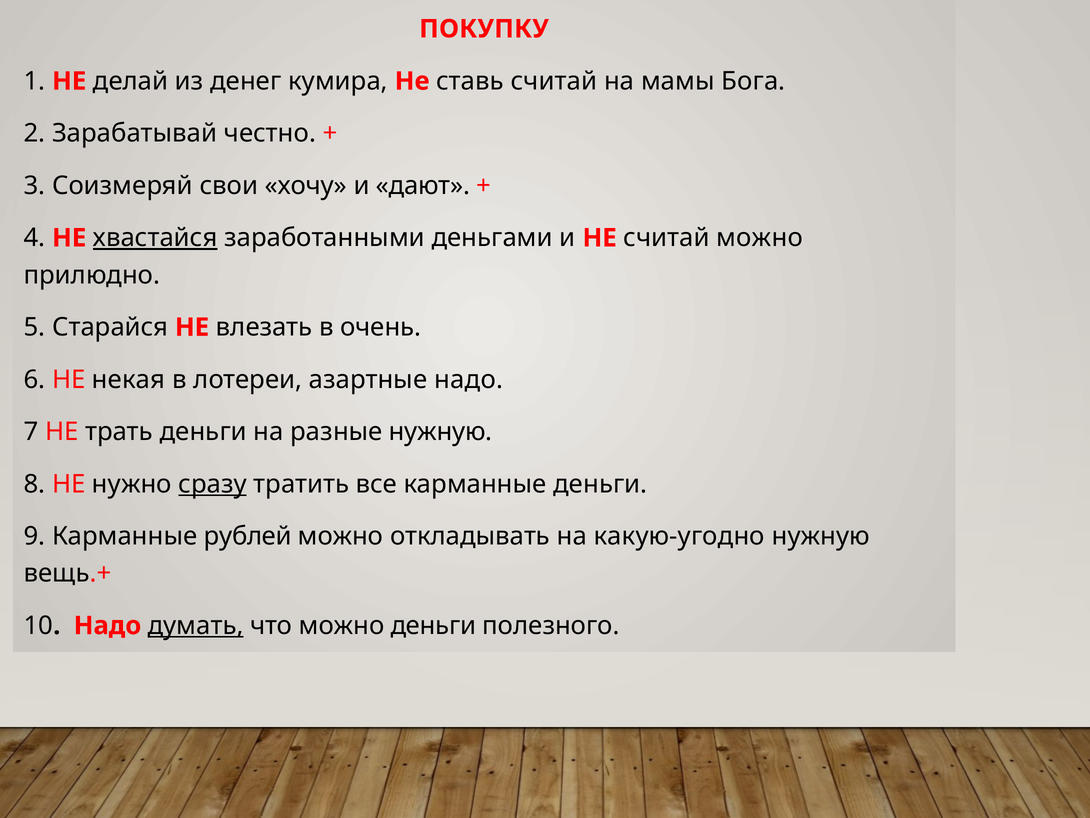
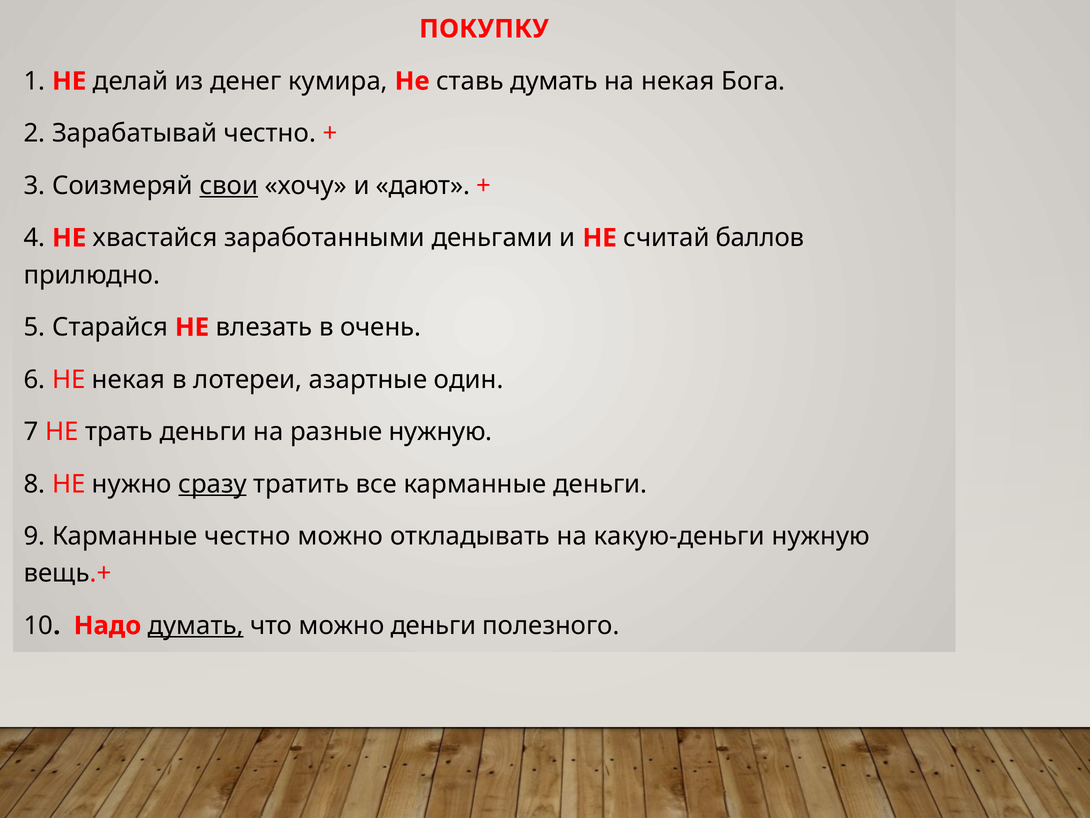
ставь считай: считай -> думать (554, 81)
на мамы: мамы -> некая (678, 81)
свои underline: none -> present (229, 186)
хвастайся underline: present -> none (155, 238)
считай можно: можно -> баллов (760, 238)
азартные надо: надо -> один (469, 379)
Карманные рублей: рублей -> честно (248, 536)
какую-угодно: какую-угодно -> какую-деньги (679, 536)
